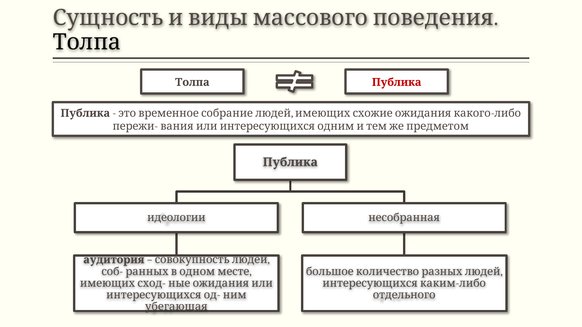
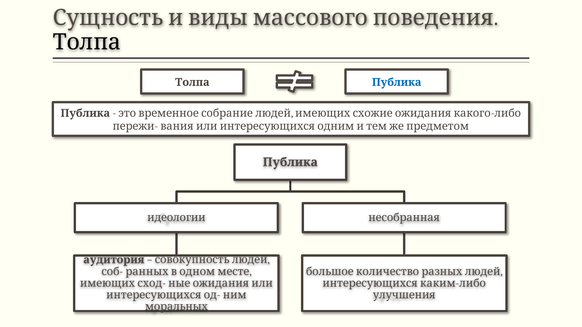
Публика colour: red -> blue (397, 82)
отдельного: отдельного -> улучшения (404, 295)
убегающая: убегающая -> моральных (176, 307)
